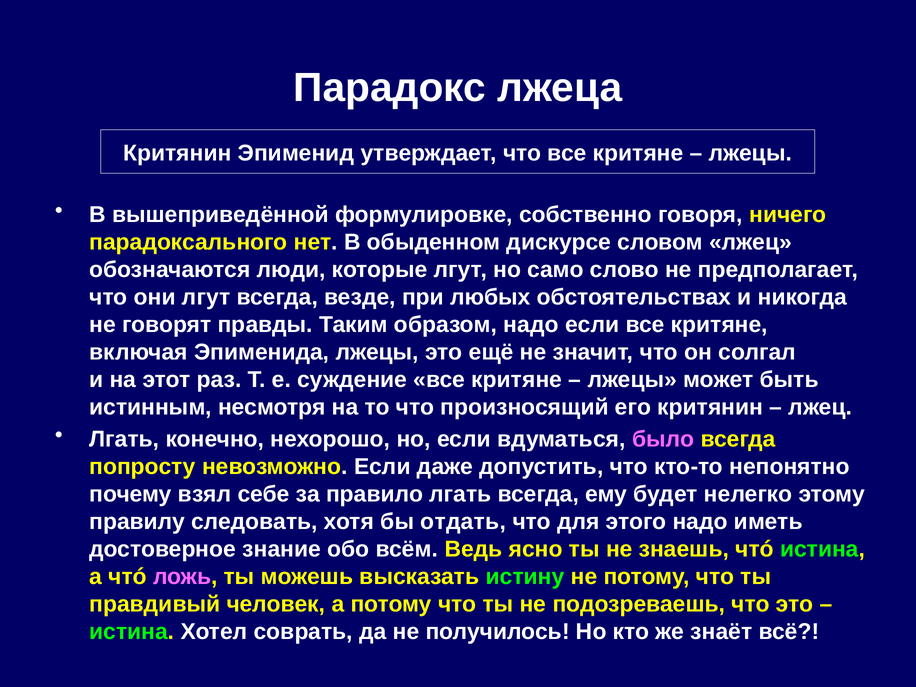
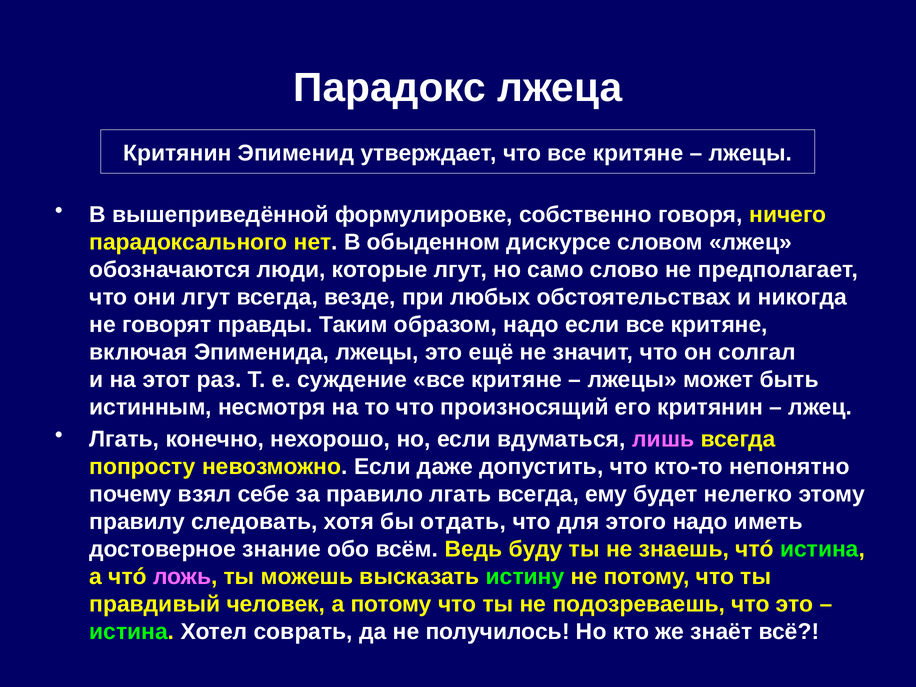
было: было -> лишь (663, 439)
ясно: ясно -> буду (536, 549)
